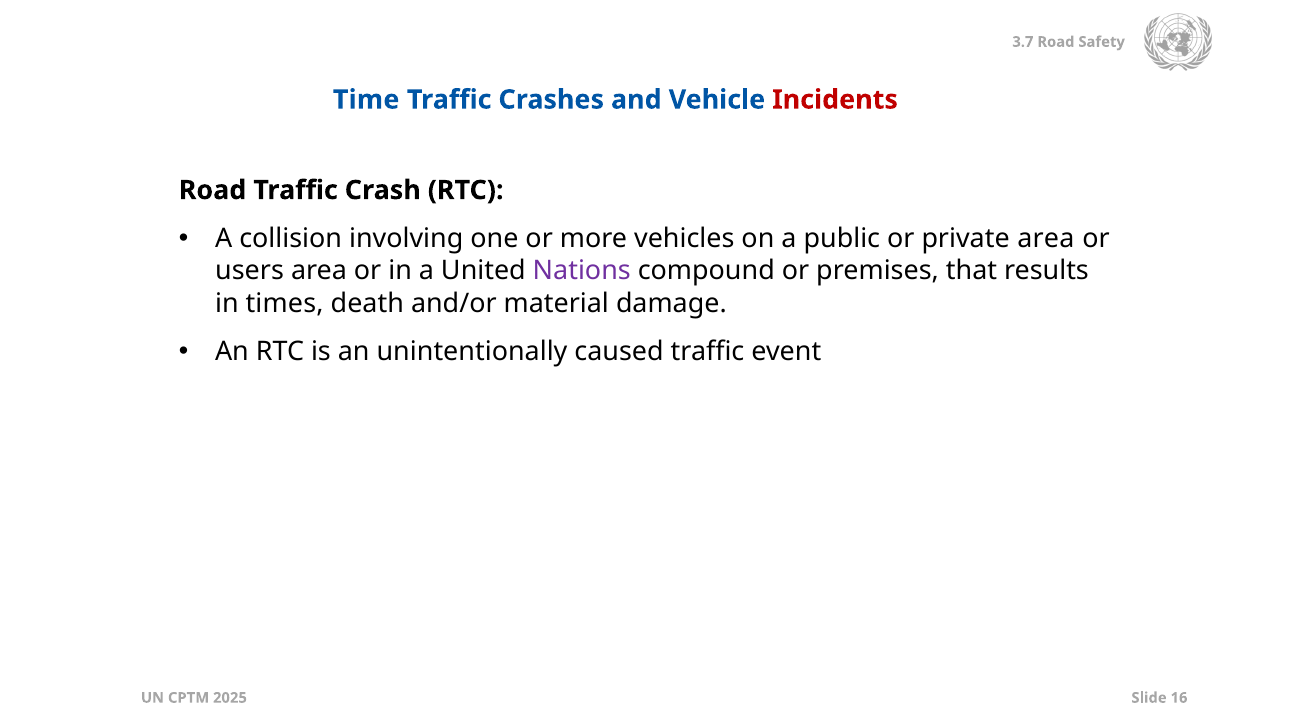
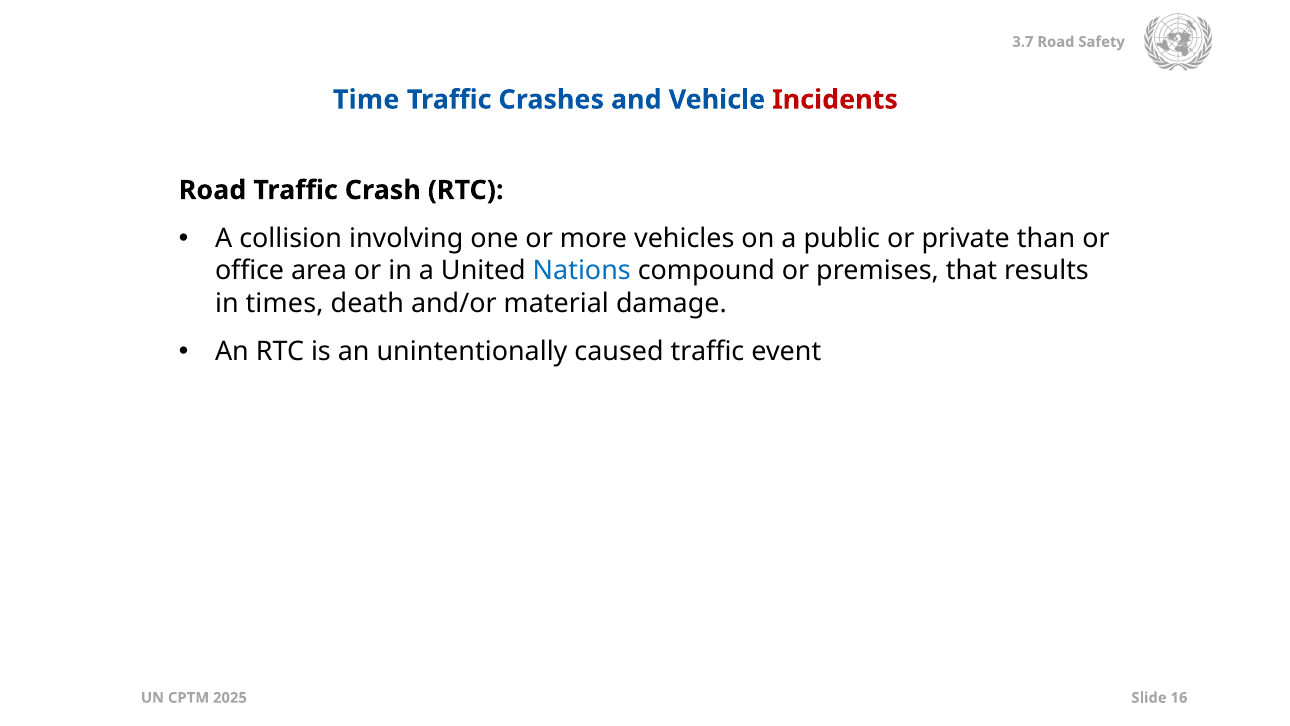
private area: area -> than (1046, 239)
users: users -> office (250, 271)
Nations colour: purple -> blue (582, 271)
